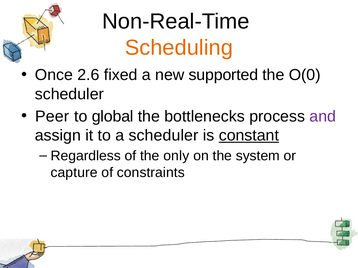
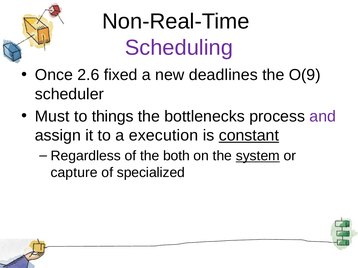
Scheduling colour: orange -> purple (179, 48)
supported: supported -> deadlines (223, 75)
O(0: O(0 -> O(9 (305, 75)
Peer: Peer -> Must (52, 116)
global: global -> things (113, 116)
a scheduler: scheduler -> execution (163, 136)
only: only -> both (176, 156)
system underline: none -> present (258, 156)
constraints: constraints -> specialized (151, 173)
